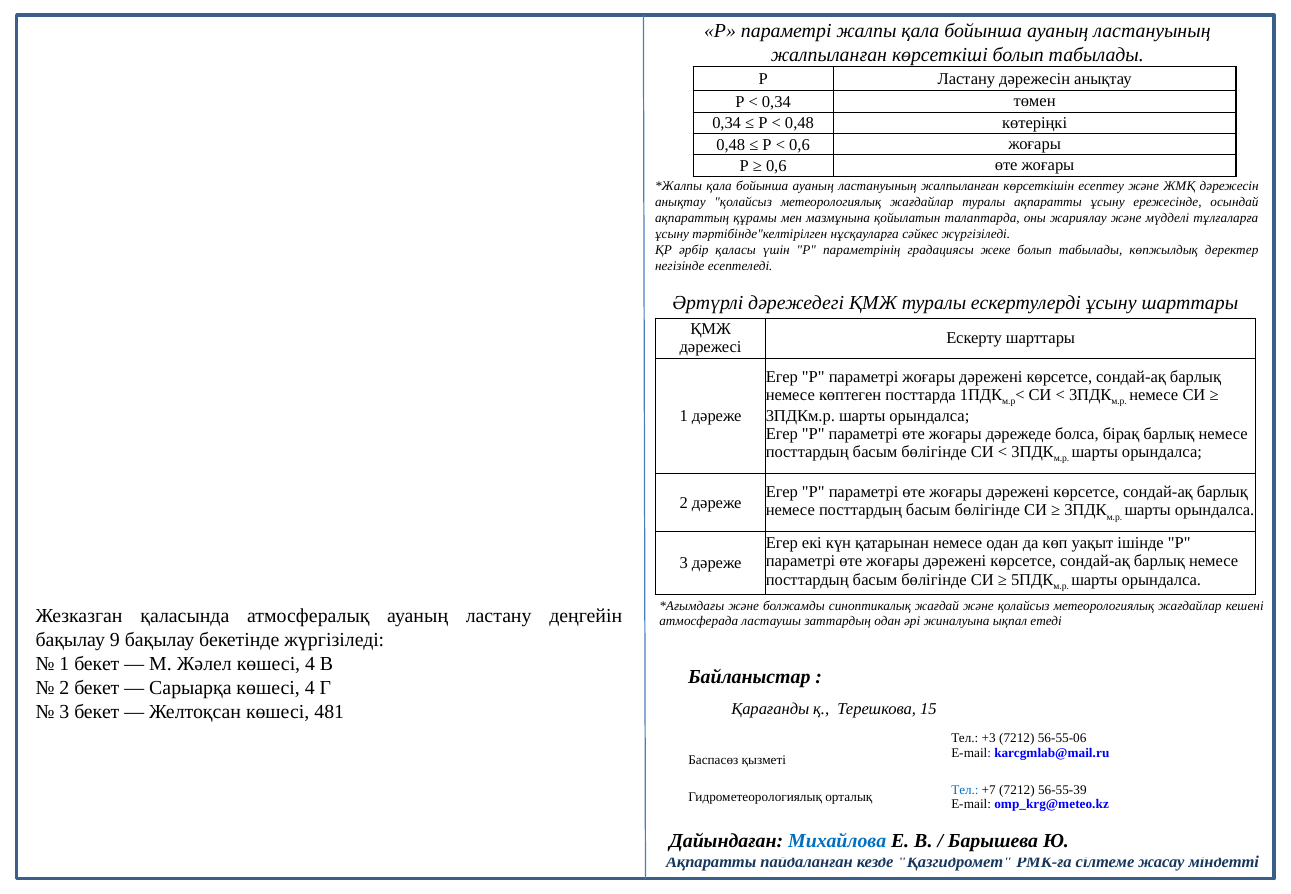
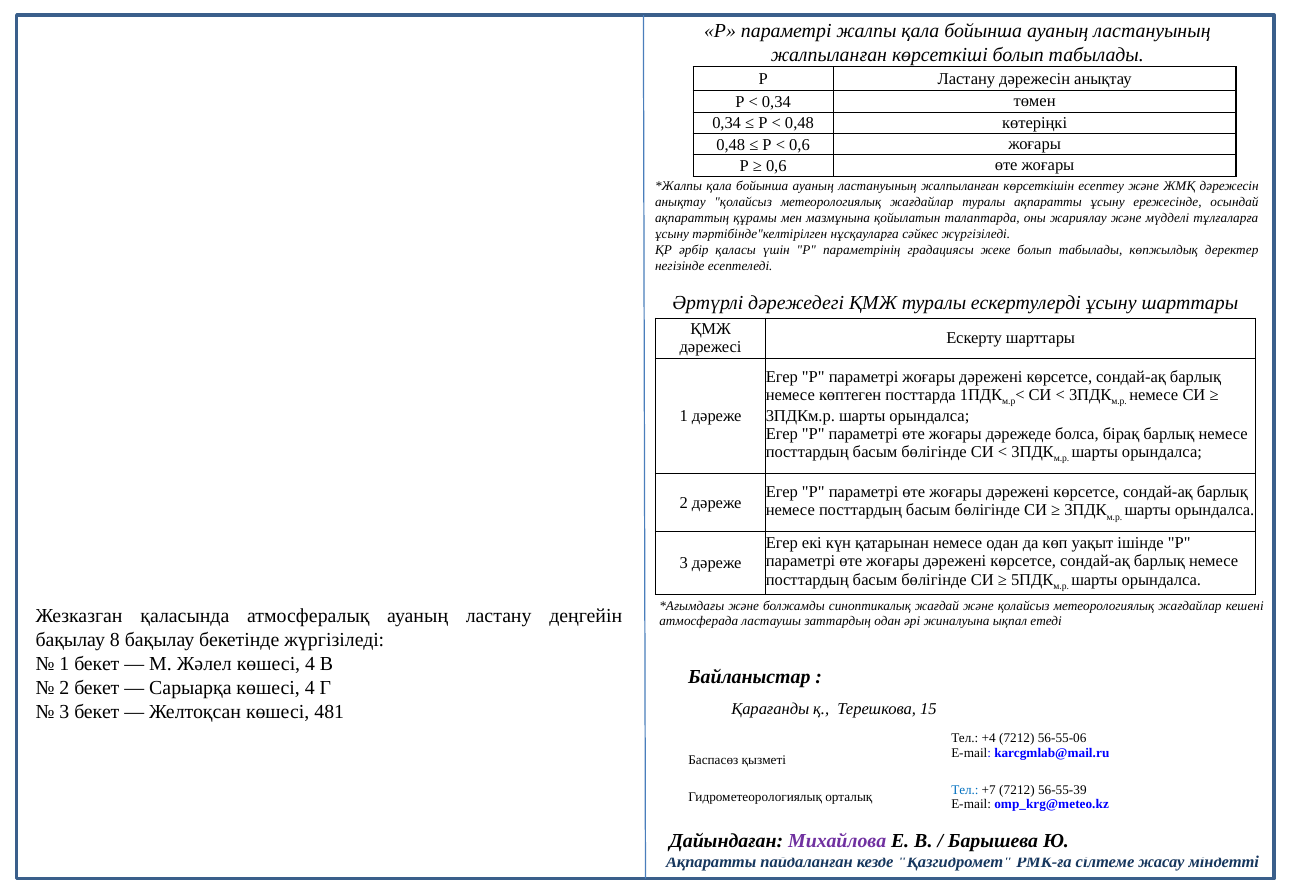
9: 9 -> 8 (115, 640)
+3: +3 -> +4 (989, 738)
Михайлова colour: blue -> purple (837, 840)
